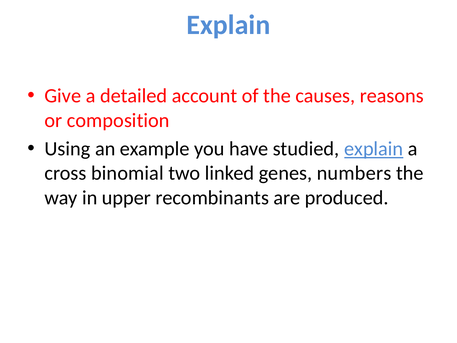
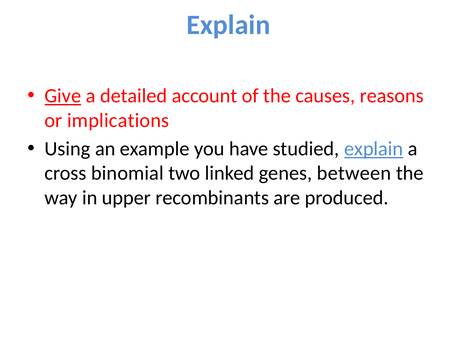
Give underline: none -> present (63, 96)
composition: composition -> implications (118, 120)
numbers: numbers -> between (354, 173)
